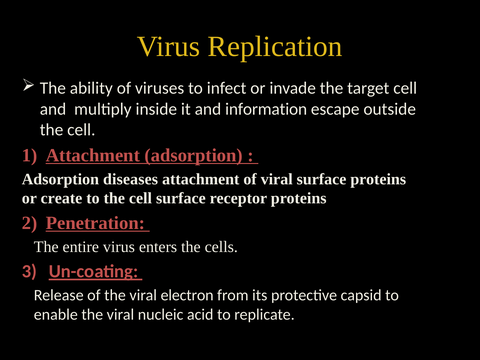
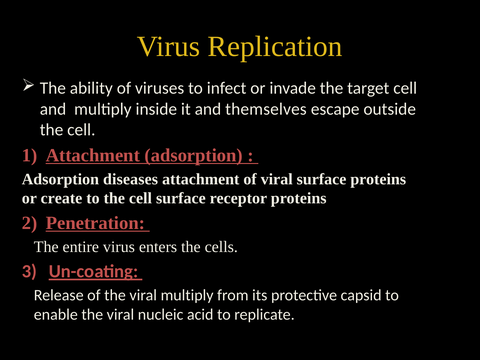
information: information -> themselves (266, 109)
viral electron: electron -> multiply (187, 295)
